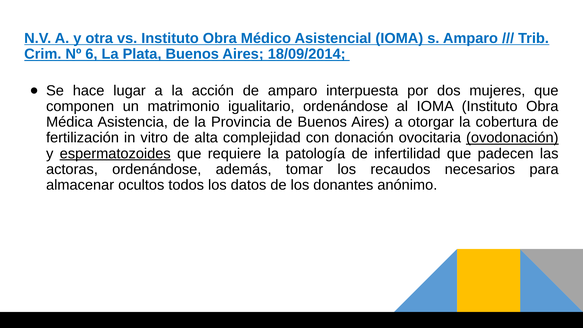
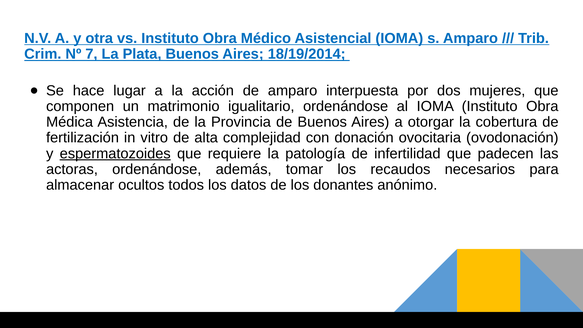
6: 6 -> 7 (91, 54)
18/09/2014: 18/09/2014 -> 18/19/2014 (307, 54)
ovodonación underline: present -> none (512, 138)
